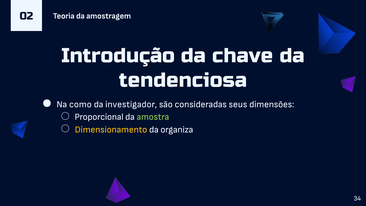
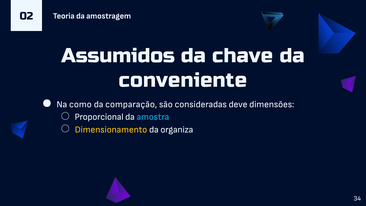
Introdução: Introdução -> Assumidos (118, 56)
tendenciosa: tendenciosa -> conveniente (183, 80)
investigador: investigador -> comparação (131, 104)
seus: seus -> deve (238, 104)
amostra colour: light green -> light blue (153, 117)
